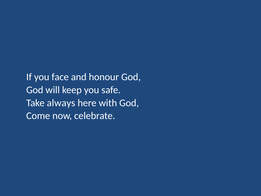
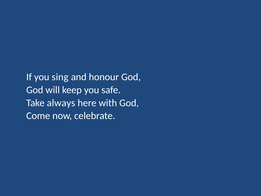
face: face -> sing (60, 77)
